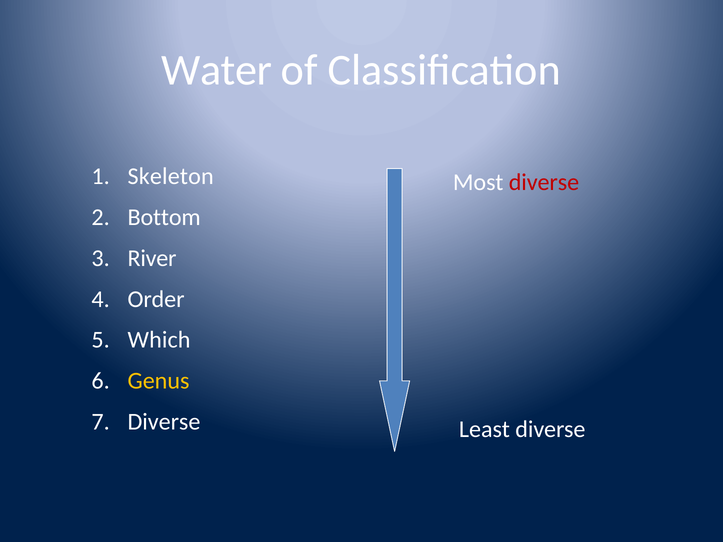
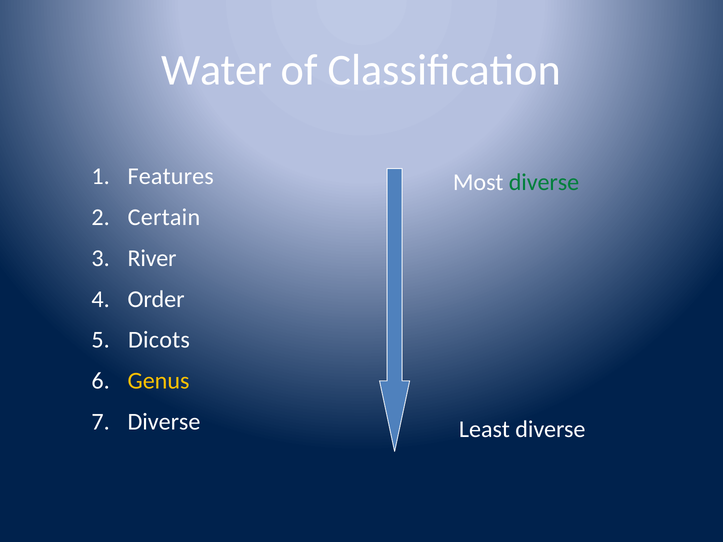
Skeleton: Skeleton -> Features (171, 176)
diverse colour: red -> green (544, 182)
Bottom: Bottom -> Certain (164, 217)
Which: Which -> Dicots (159, 340)
